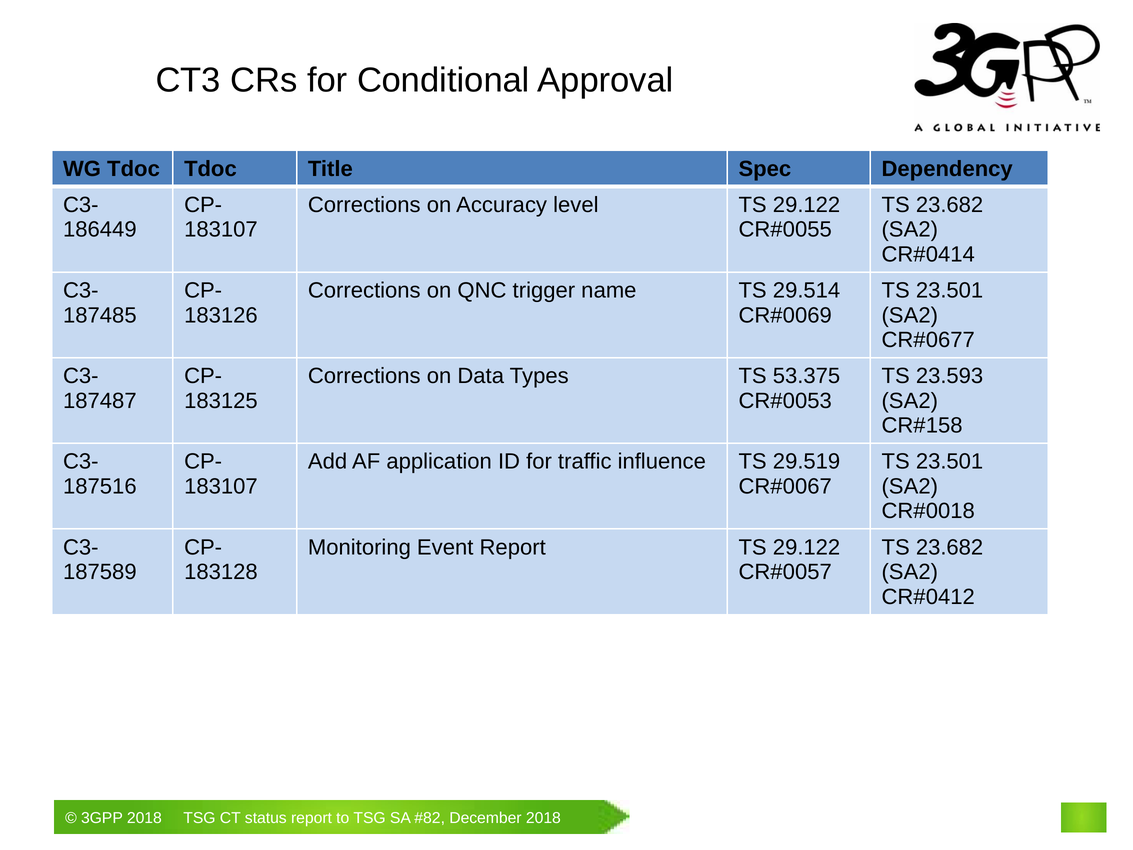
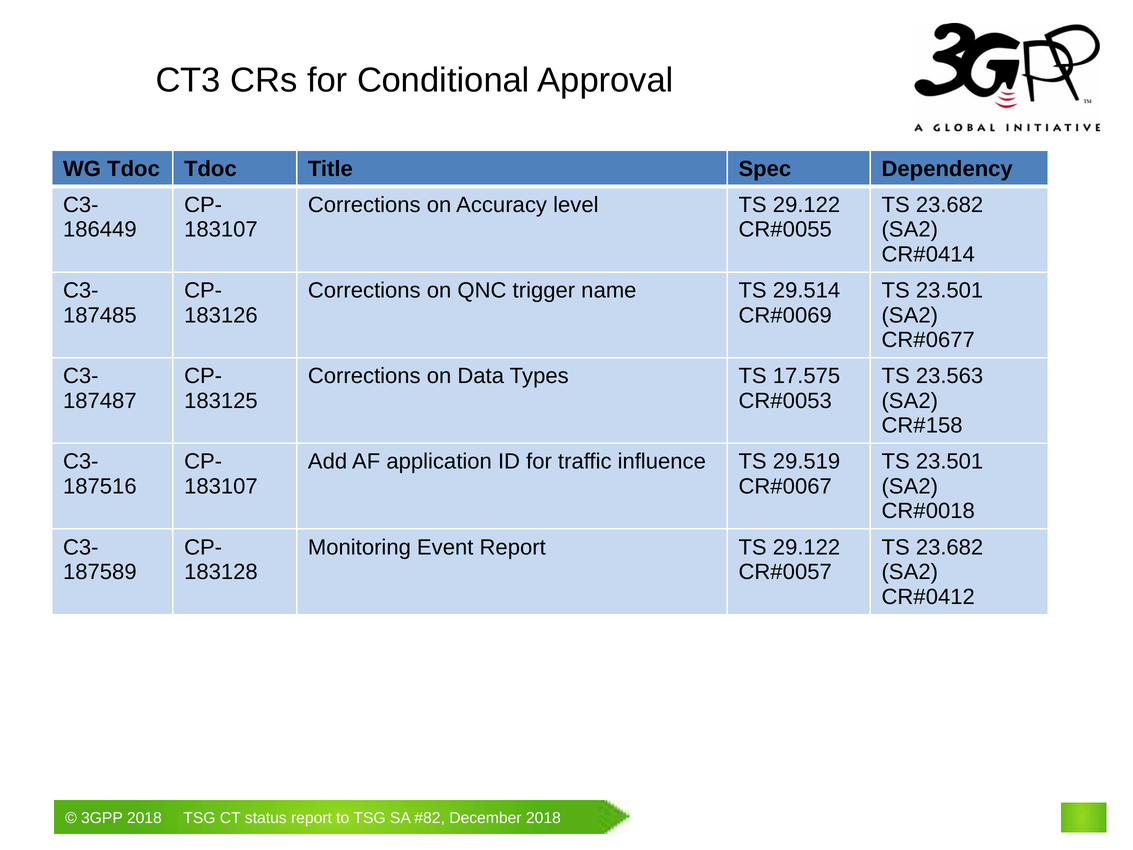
53.375: 53.375 -> 17.575 (807, 376)
23.593: 23.593 -> 23.563 (950, 376)
